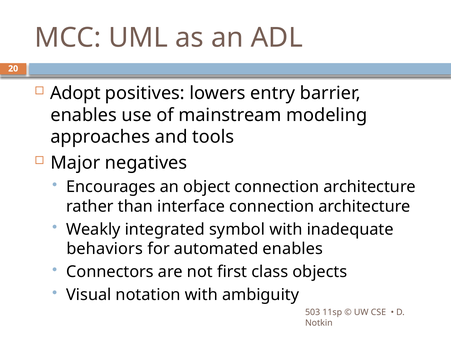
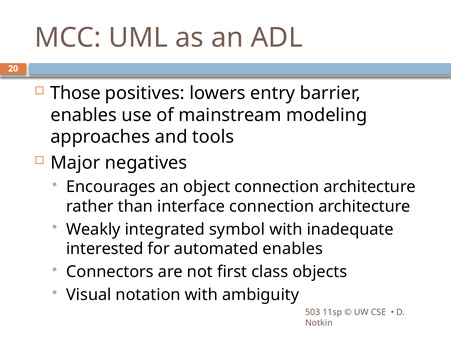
Adopt: Adopt -> Those (75, 93)
behaviors: behaviors -> interested (105, 249)
